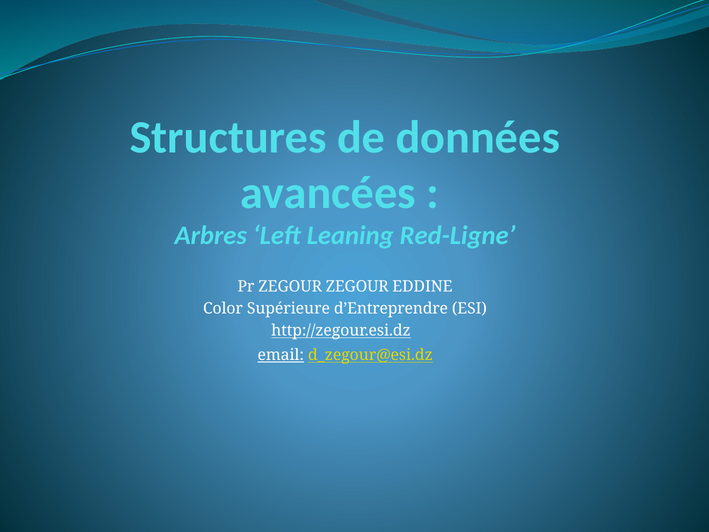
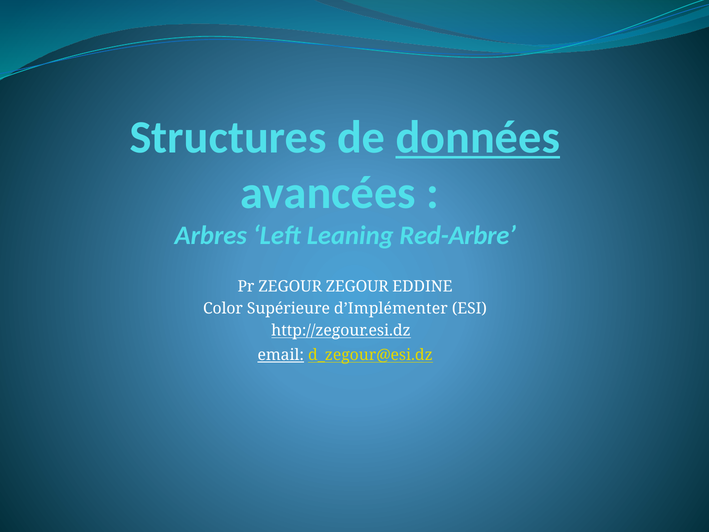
données underline: none -> present (478, 137)
Red-Ligne: Red-Ligne -> Red-Arbre (458, 235)
d’Entreprendre: d’Entreprendre -> d’Implémenter (391, 308)
